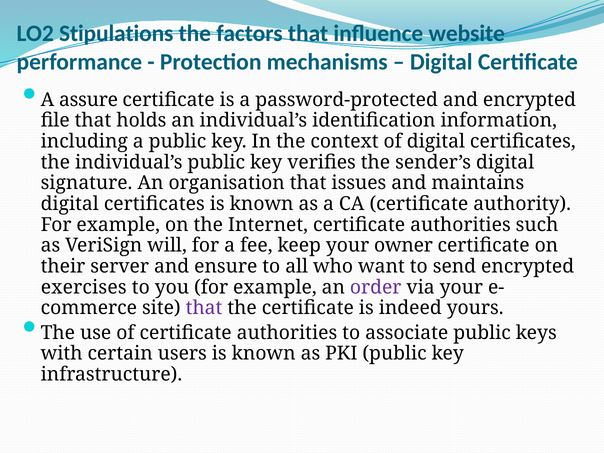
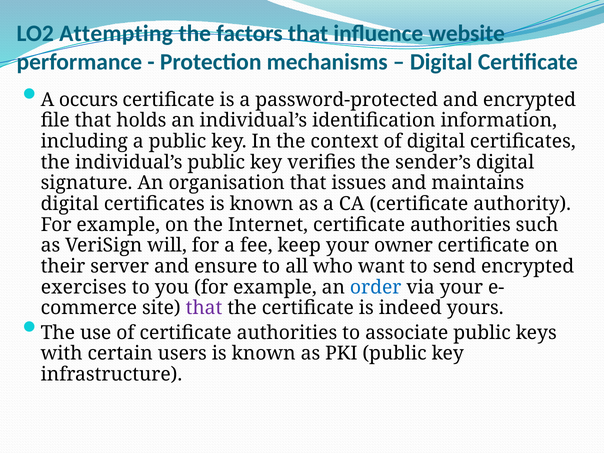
Stipulations: Stipulations -> Attempting (116, 34)
assure: assure -> occurs (89, 100)
order colour: purple -> blue (376, 287)
